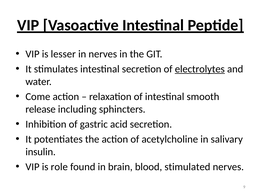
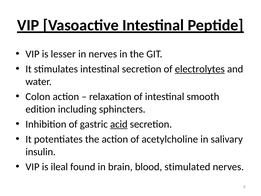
Come: Come -> Colon (38, 97)
release: release -> edition (40, 109)
acid underline: none -> present (119, 124)
role: role -> ileal (59, 167)
